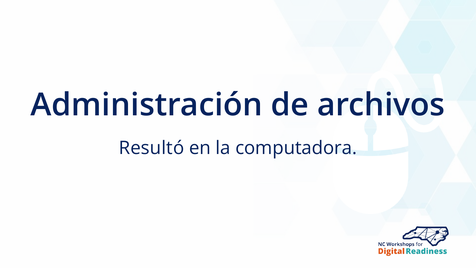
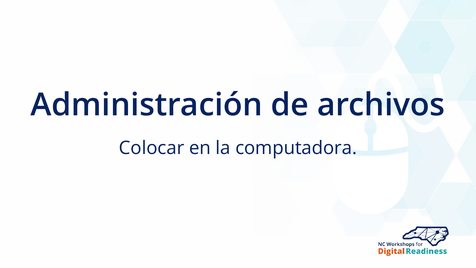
Resultó: Resultó -> Colocar (152, 148)
